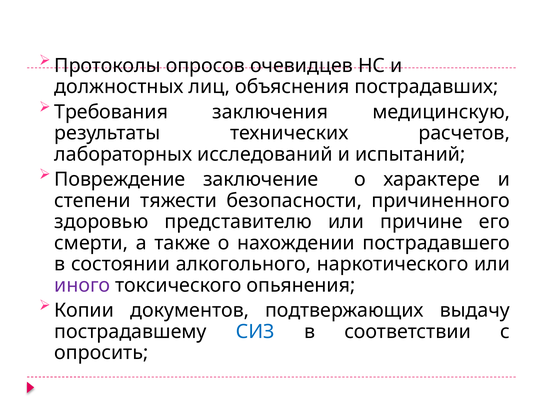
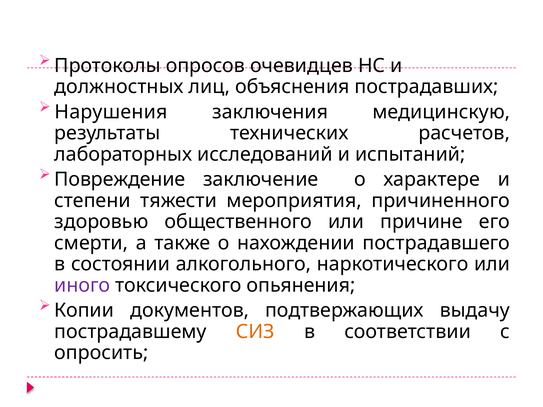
Требования: Требования -> Нарушения (111, 112)
безопасности: безопасности -> мероприятия (294, 201)
представителю: представителю -> общественного (238, 222)
СИЗ colour: blue -> orange (255, 332)
